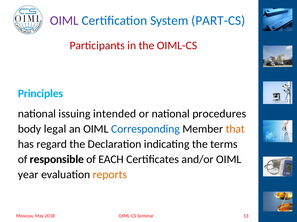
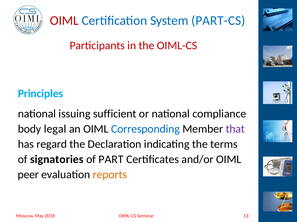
OIML colour: purple -> red (64, 21)
intended: intended -> sufficient (115, 114)
procedures: procedures -> compliance (219, 114)
that colour: orange -> purple (235, 129)
responsible: responsible -> signatories (57, 160)
EACH: EACH -> PART (111, 160)
year: year -> peer (28, 175)
